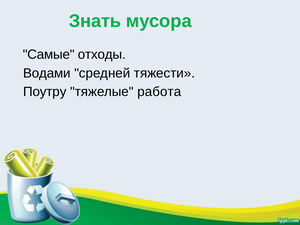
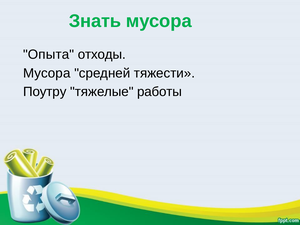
Самые: Самые -> Опыта (49, 54)
Водами: Водами -> Мусора (47, 73)
работа: работа -> работы (160, 92)
